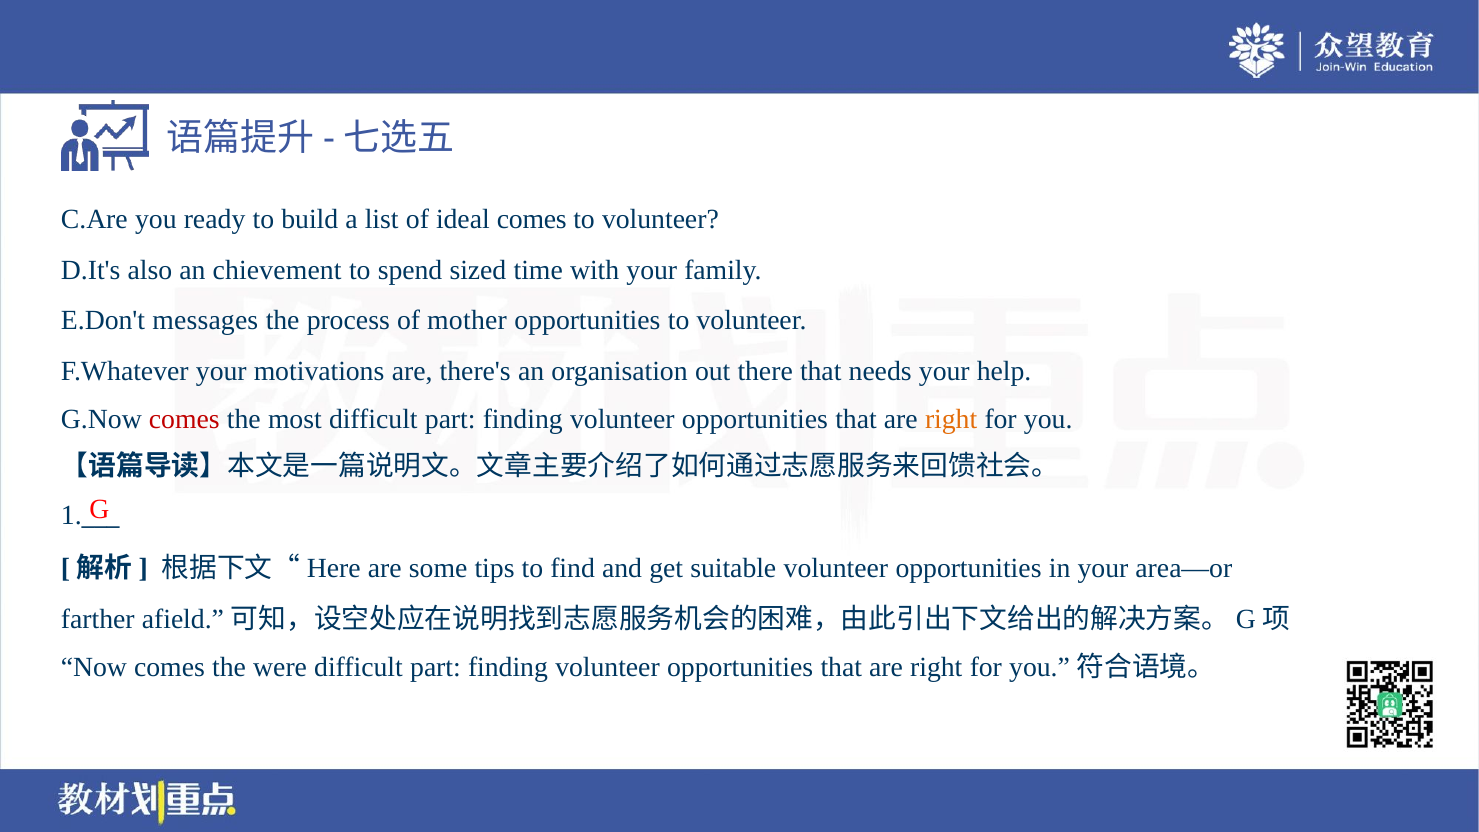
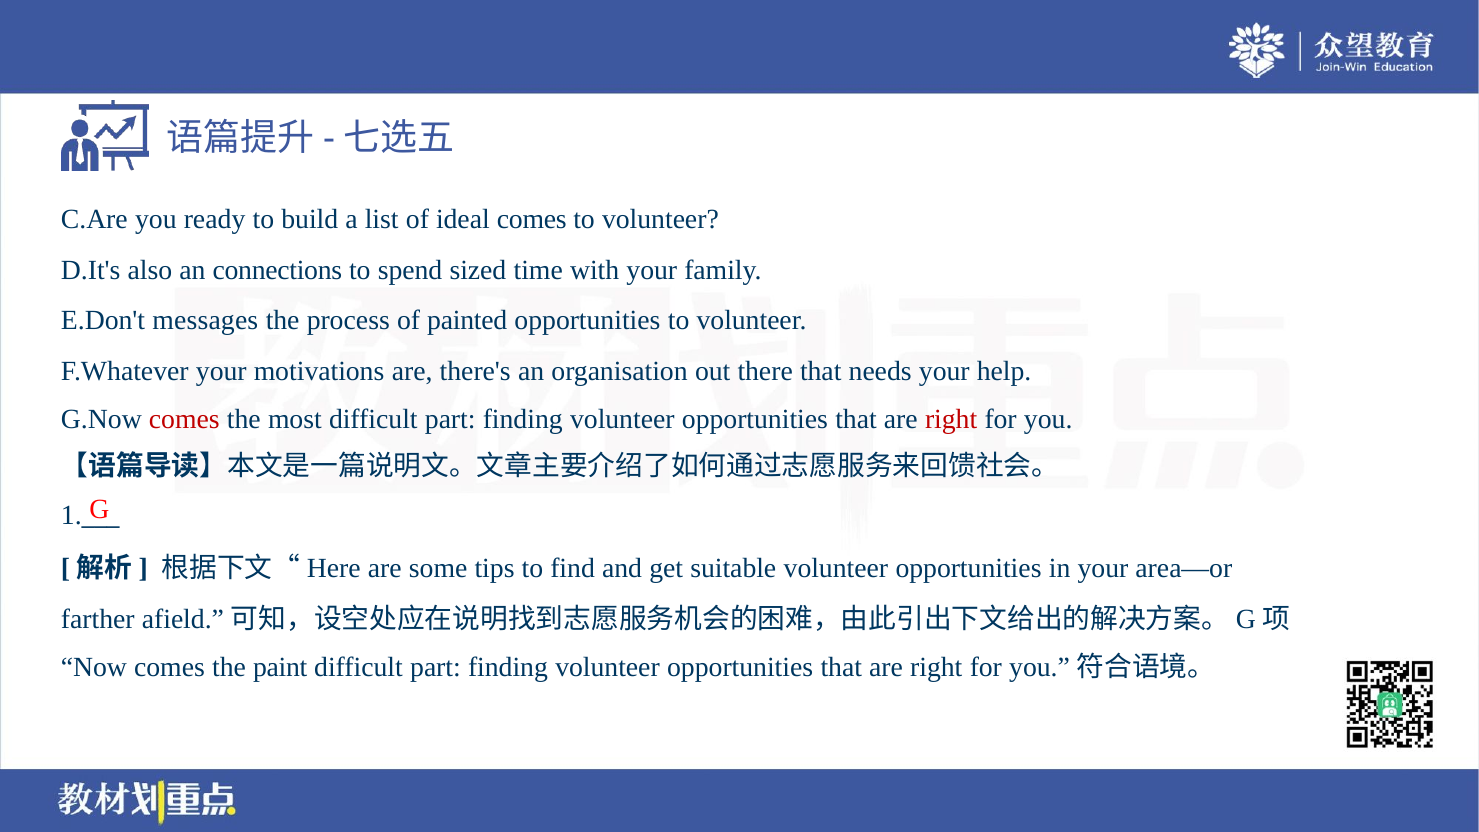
chievement: chievement -> connections (277, 270)
mother: mother -> painted (467, 321)
right colour: orange -> red (951, 419)
were: were -> paint (280, 667)
